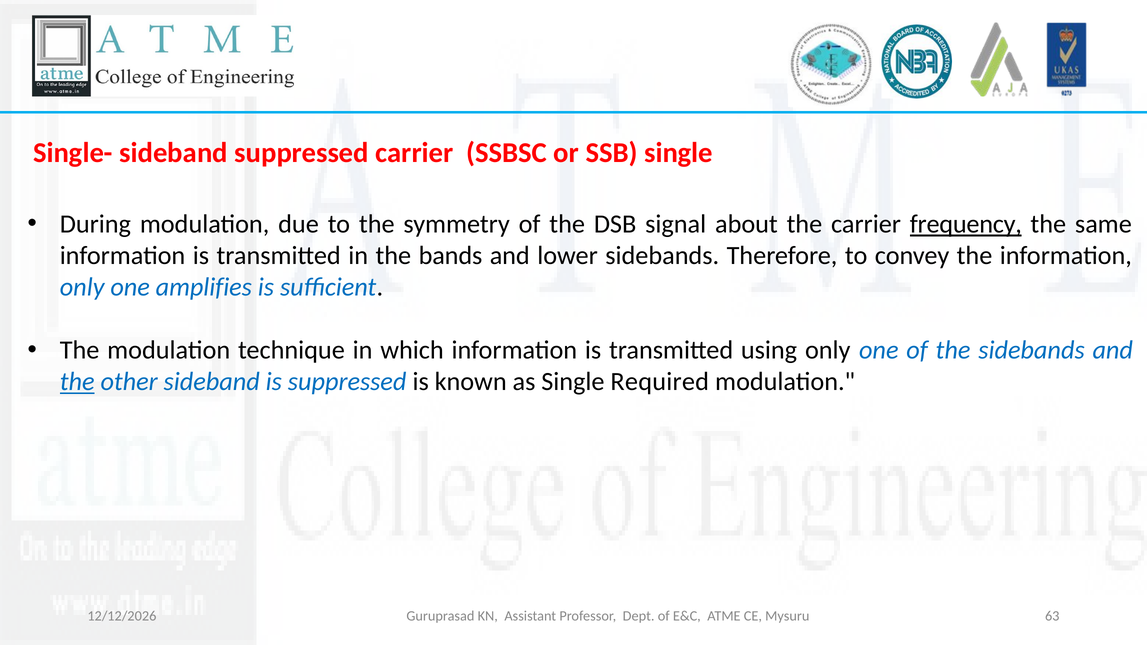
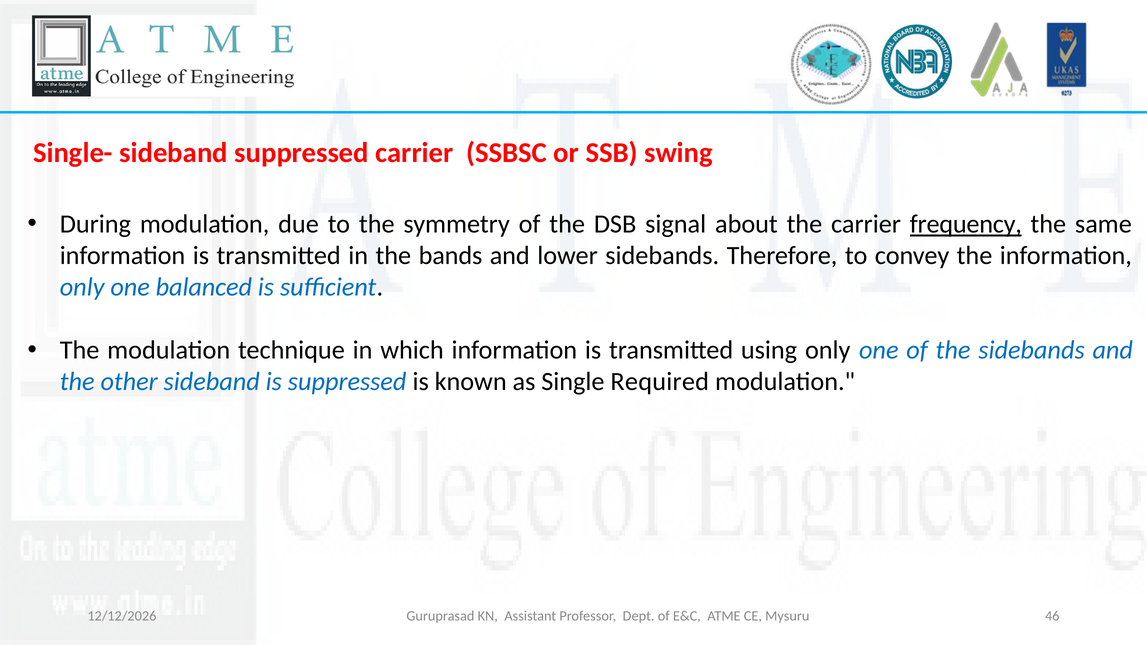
SSB single: single -> swing (678, 153)
amplifies: amplifies -> balanced (204, 287)
the underline: present -> none (77, 382)
63: 63 -> 46 (1052, 616)
